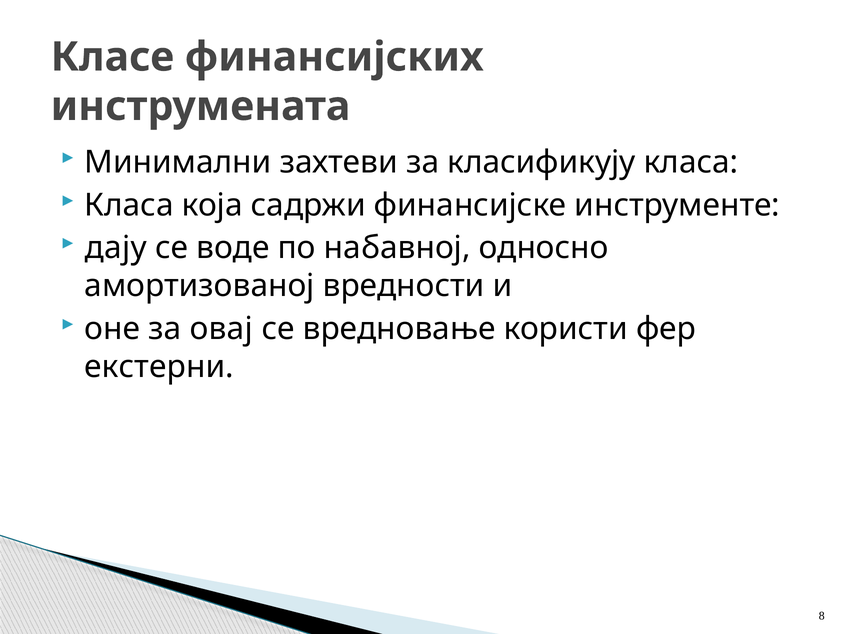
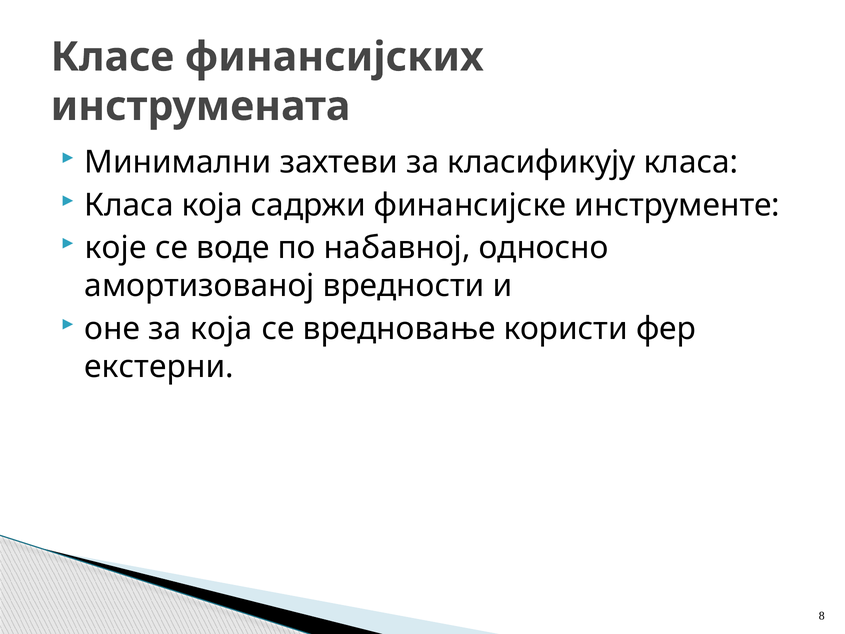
дају: дају -> које (116, 248)
за овај: овај -> која (221, 329)
